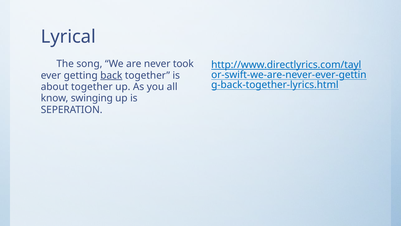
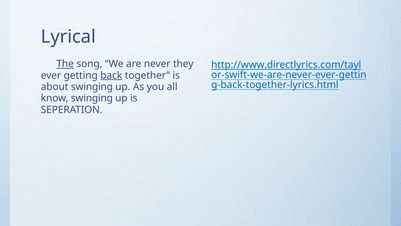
The underline: none -> present (65, 64)
took: took -> they (183, 64)
about together: together -> swinging (92, 87)
